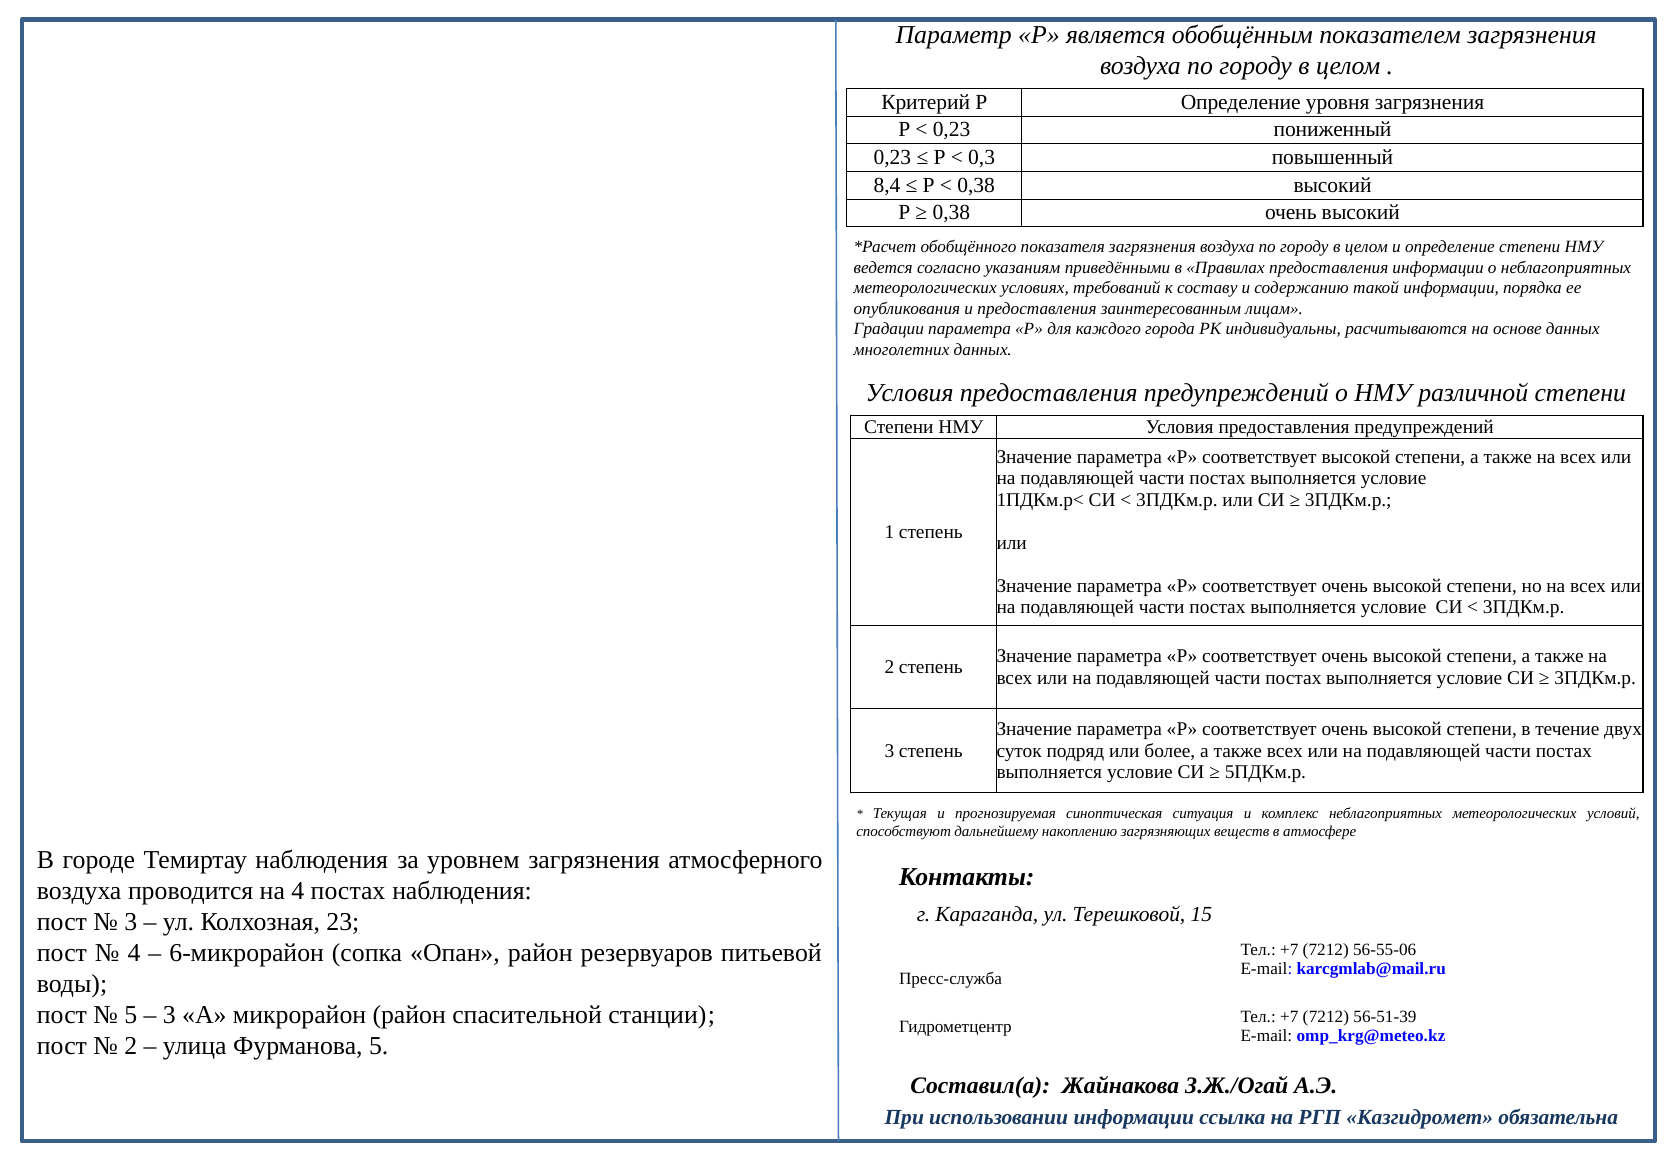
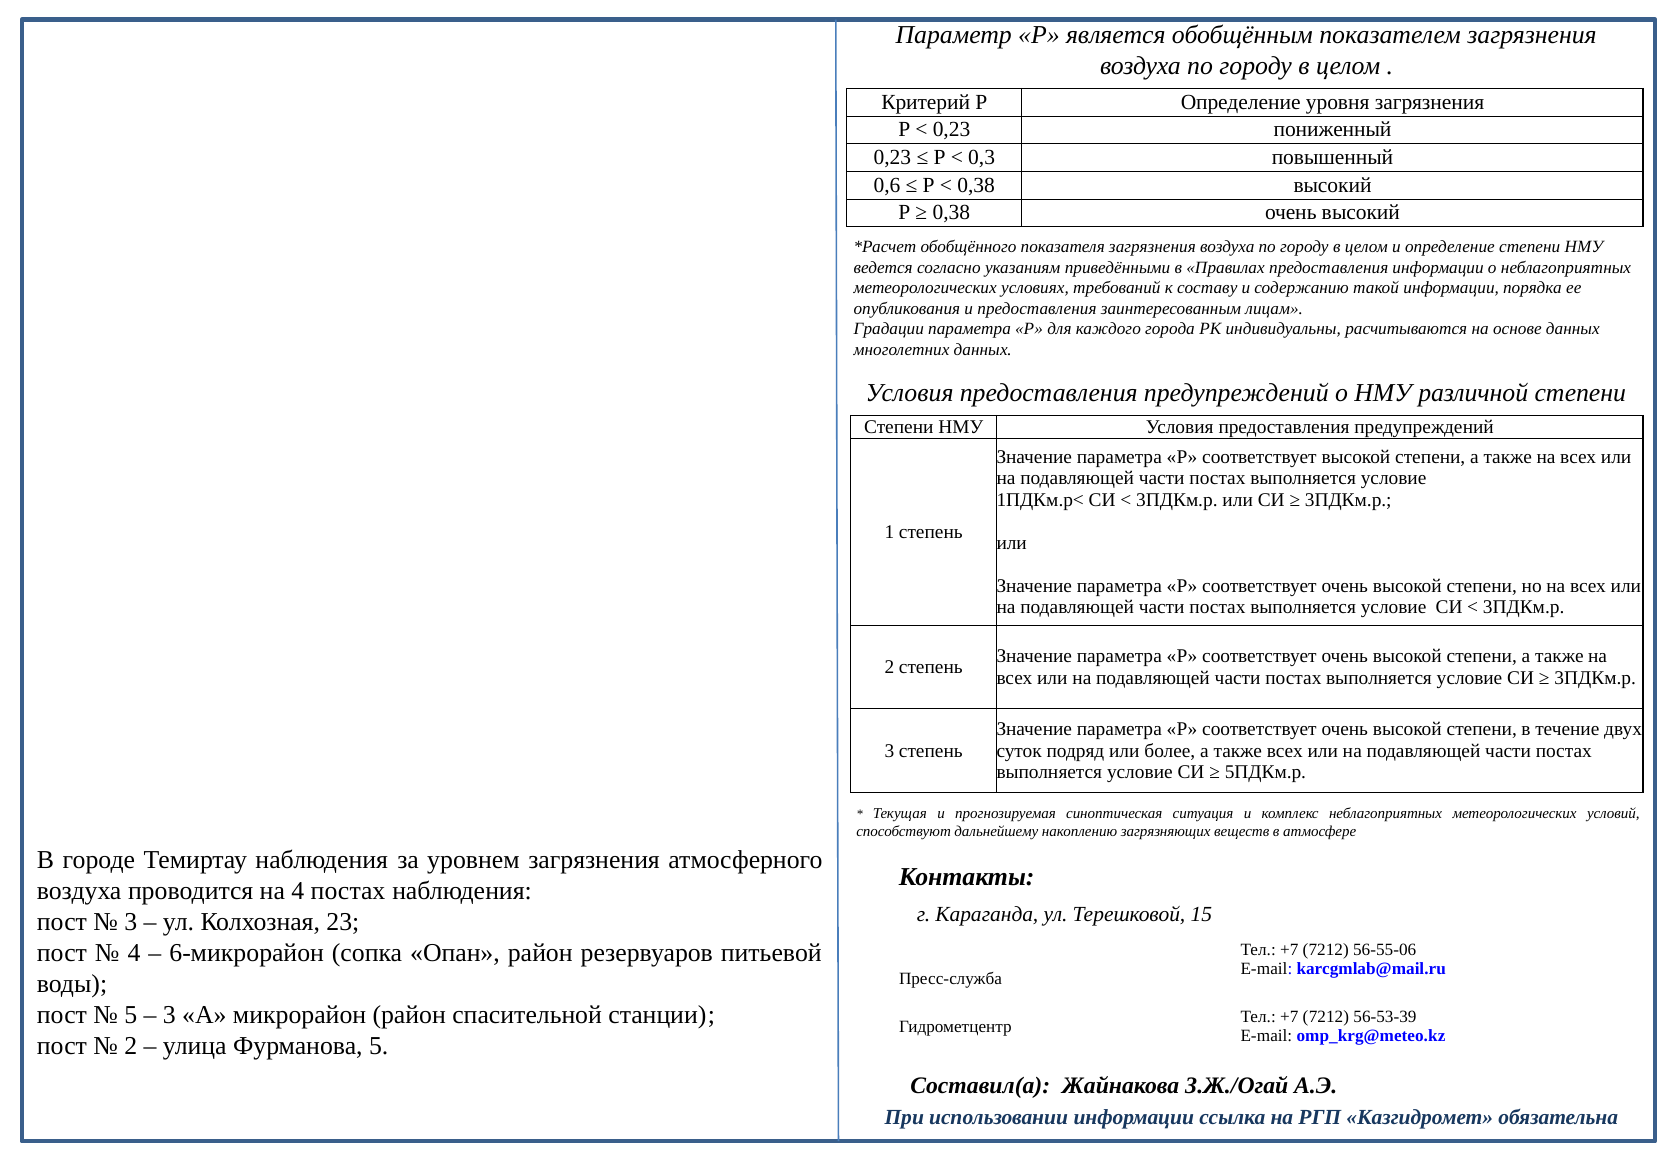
8,4: 8,4 -> 0,6 (887, 185)
56-51-39: 56-51-39 -> 56-53-39 (1385, 1017)
